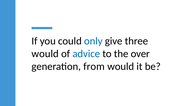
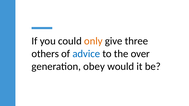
only colour: blue -> orange (93, 41)
would: would -> others (45, 54)
from: from -> obey (94, 67)
